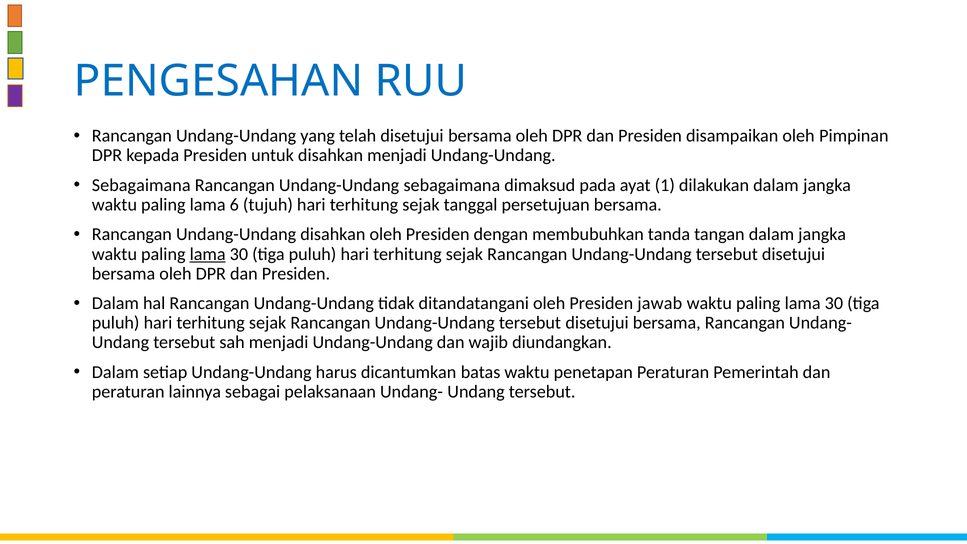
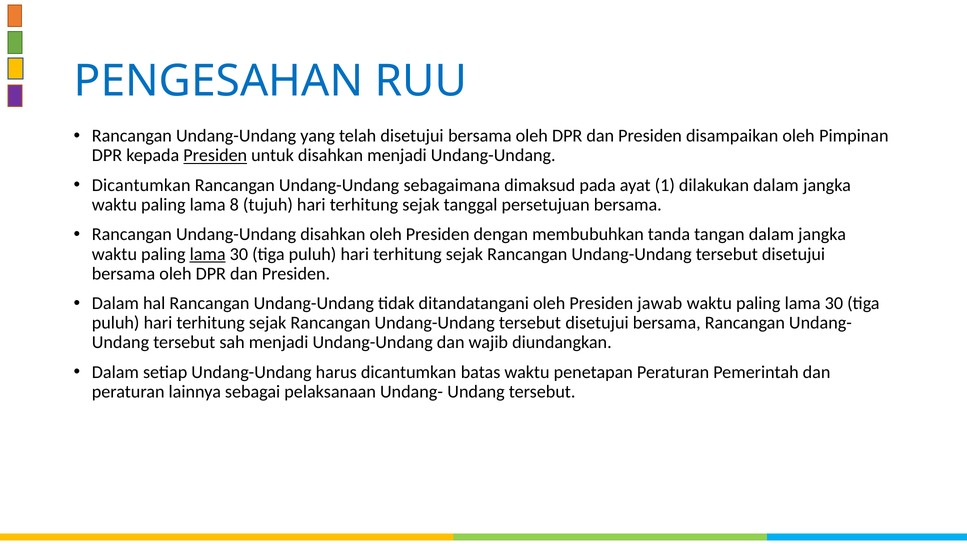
Presiden underline: none -> present (215, 155)
Sebagaimana: Sebagaimana -> Dicantumkan (141, 185)
6: 6 -> 8 (234, 205)
